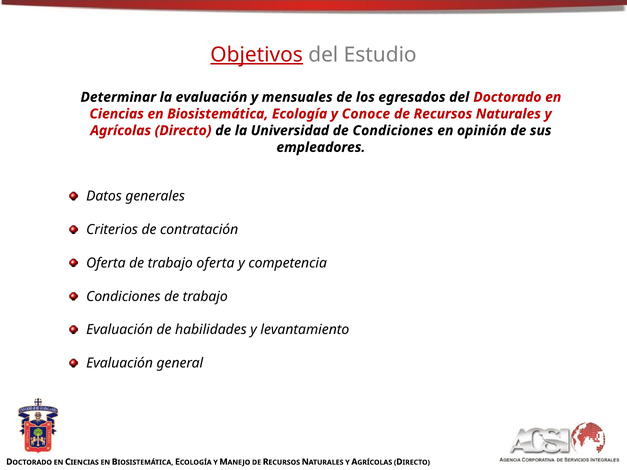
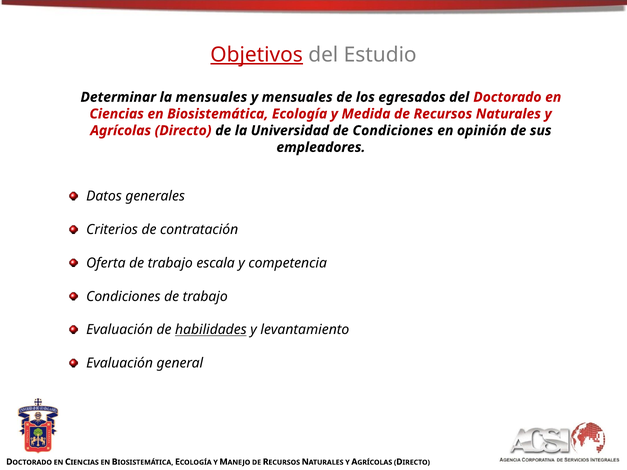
la evaluación: evaluación -> mensuales (211, 97)
Conoce: Conoce -> Medida (366, 114)
trabajo oferta: oferta -> escala (216, 263)
habilidades underline: none -> present (211, 330)
